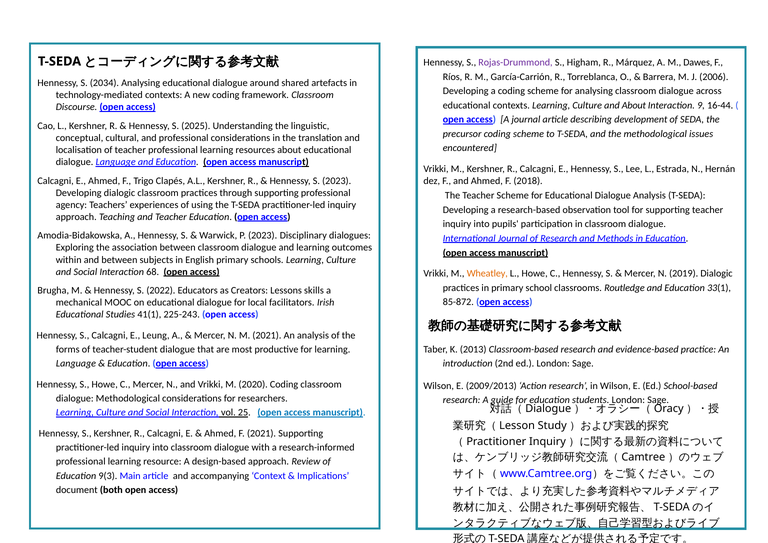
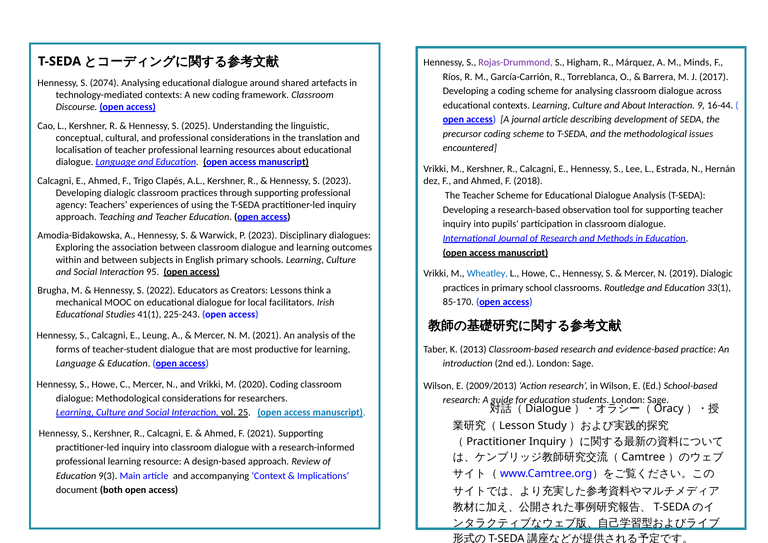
Dawes: Dawes -> Minds (698, 63)
2006: 2006 -> 2017 (714, 77)
2034: 2034 -> 2074 (104, 83)
68: 68 -> 95 (153, 272)
Wheatley colour: orange -> blue (487, 274)
skills: skills -> think (314, 291)
85-872: 85-872 -> 85-170 (458, 302)
